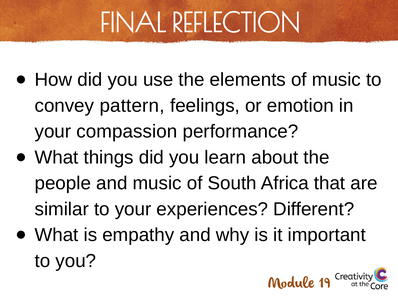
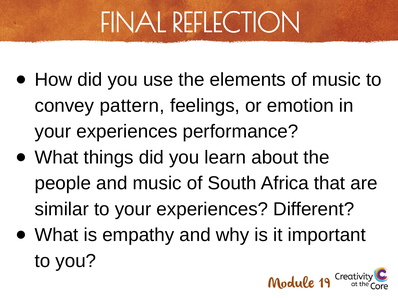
compassion: compassion -> experiences (127, 132)
